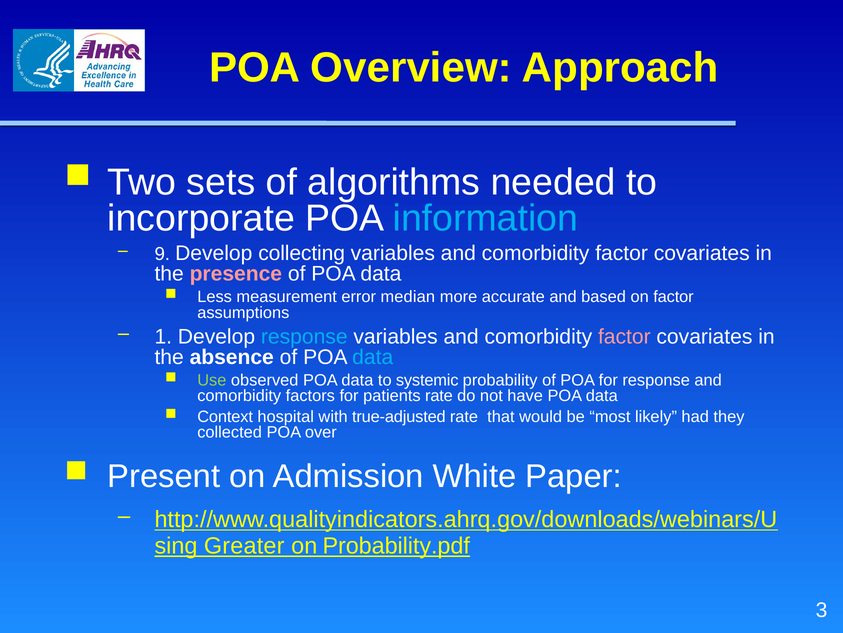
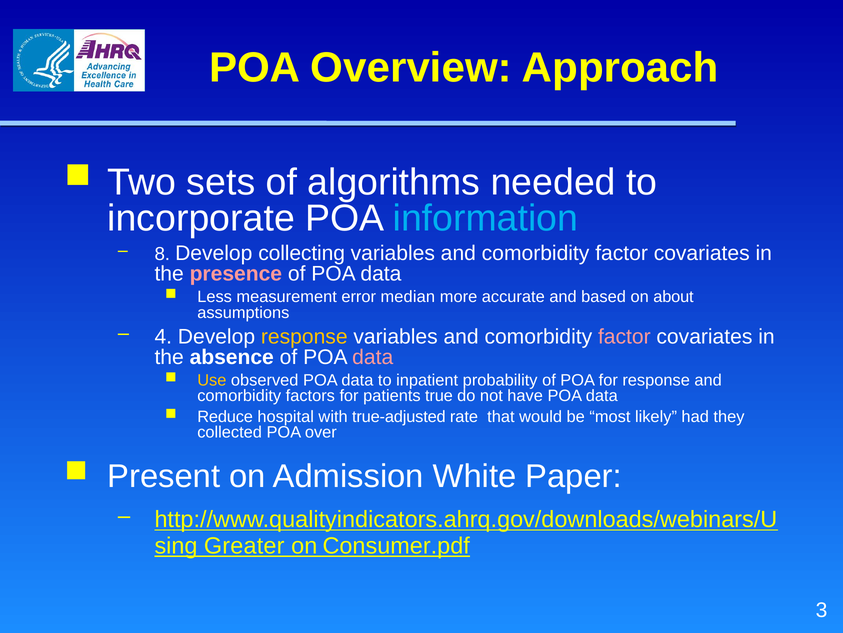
9: 9 -> 8 (162, 254)
on factor: factor -> about (673, 297)
1: 1 -> 4 (163, 336)
response colour: light blue -> yellow (304, 336)
data colour: light blue -> pink (373, 357)
Use colour: light green -> yellow (212, 380)
systemic: systemic -> inpatient (427, 380)
patients rate: rate -> true (439, 395)
Context: Context -> Reduce (225, 416)
Probability.pdf: Probability.pdf -> Consumer.pdf (396, 545)
